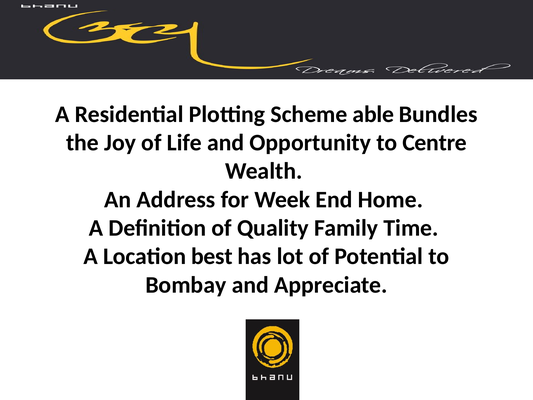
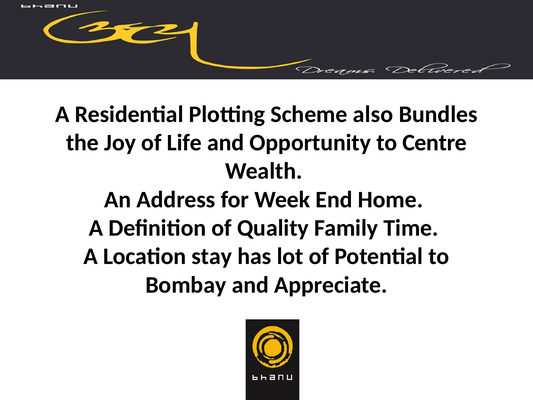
able: able -> also (373, 114)
best: best -> stay (212, 256)
